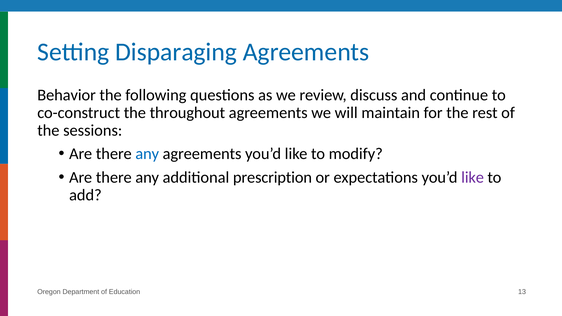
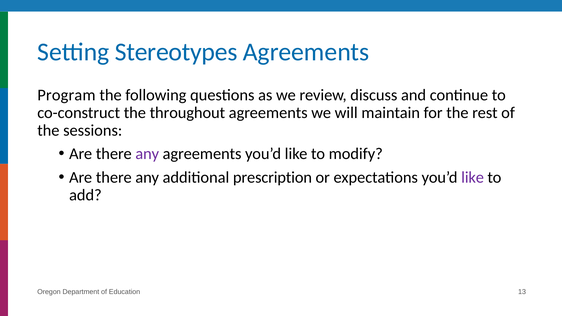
Disparaging: Disparaging -> Stereotypes (176, 52)
Behavior: Behavior -> Program (66, 95)
any colour: blue -> purple (147, 154)
